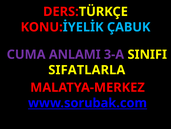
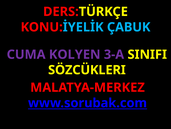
ANLAMI: ANLAMI -> KOLYEN (75, 54)
SIFATLARLA: SIFATLARLA -> SÖZCÜKLERI (87, 70)
